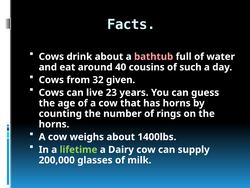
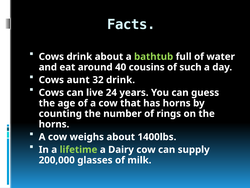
bathtub colour: pink -> light green (154, 57)
from: from -> aunt (78, 80)
32 given: given -> drink (121, 80)
23: 23 -> 24 (111, 92)
